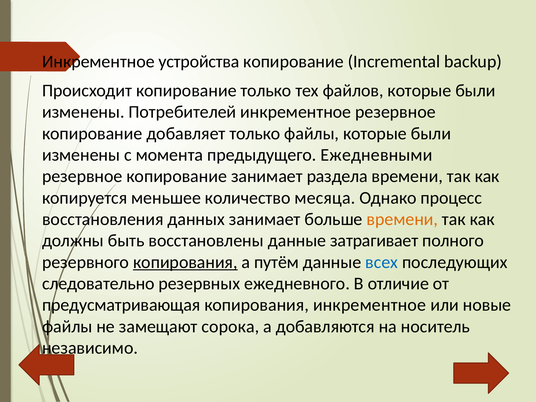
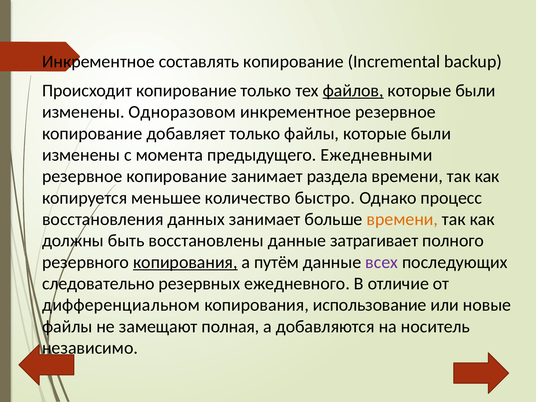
устройства: устройства -> составлять (199, 62)
файлов underline: none -> present (353, 91)
Потребителей: Потребителей -> Одноразовом (182, 112)
месяца: месяца -> быстро (325, 198)
всех colour: blue -> purple (382, 262)
предусматривающая: предусматривающая -> дифференциальном (121, 305)
копирования инкрементное: инкрементное -> использование (370, 305)
сорока: сорока -> полная (231, 326)
